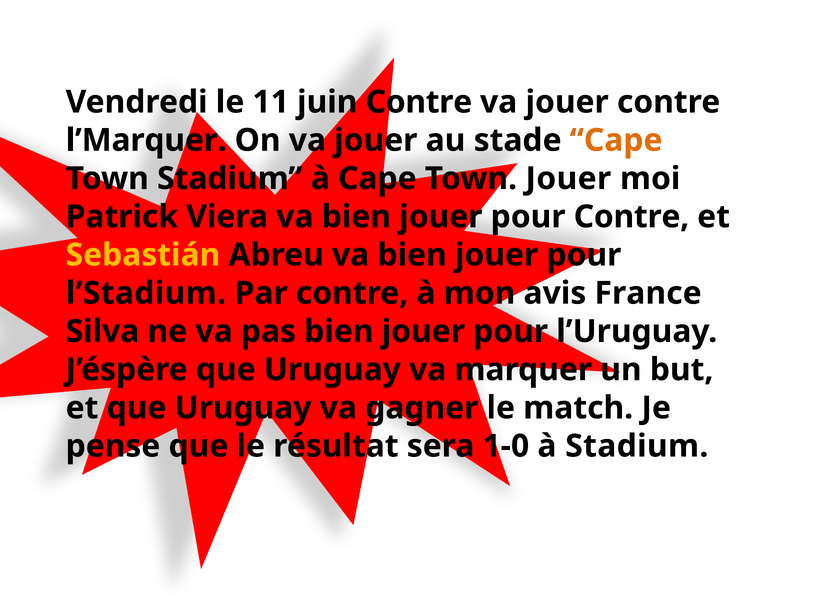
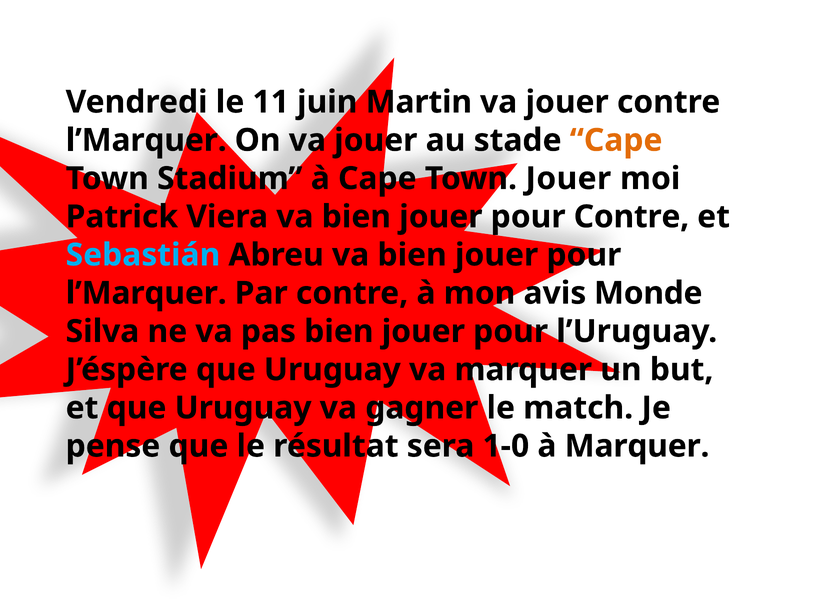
juin Contre: Contre -> Martin (419, 102)
Sebastián colour: yellow -> light blue (143, 255)
l’Stadium: l’Stadium -> l’Marquer (146, 293)
France: France -> Monde (648, 293)
à Stadium: Stadium -> Marquer (637, 446)
